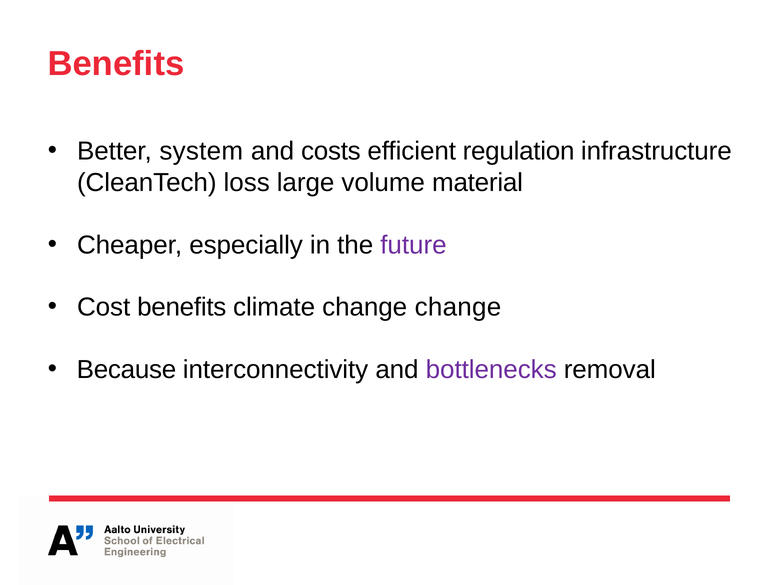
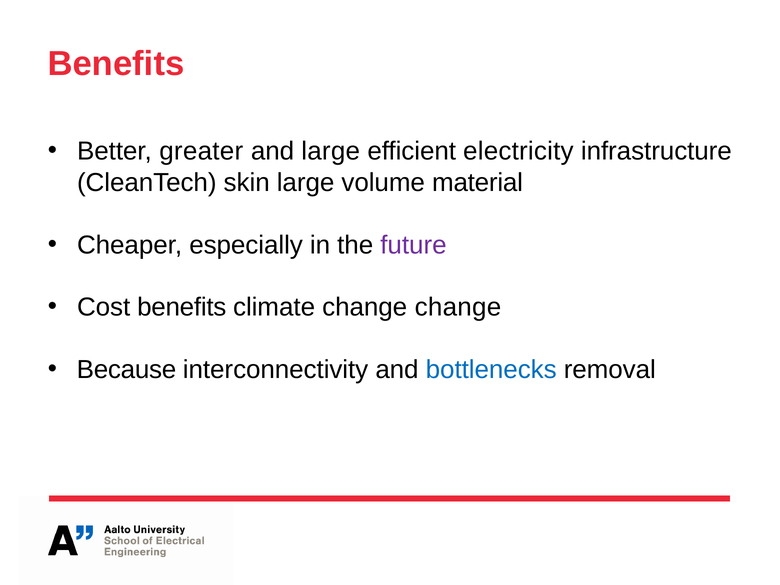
system: system -> greater (201, 151)
and costs: costs -> large (331, 151)
regulation: regulation -> electricity (518, 151)
loss: loss -> skin (247, 183)
bottlenecks colour: purple -> blue (491, 370)
